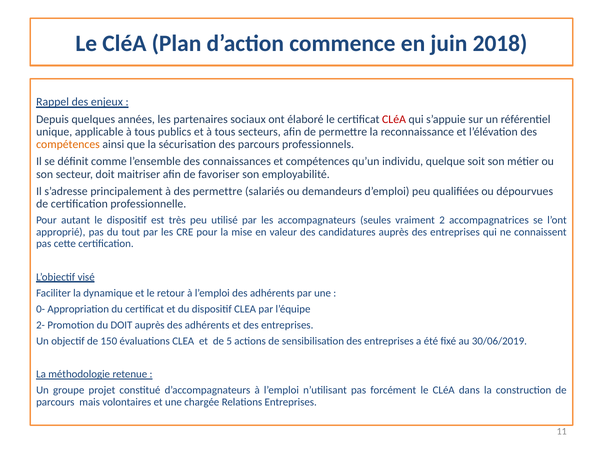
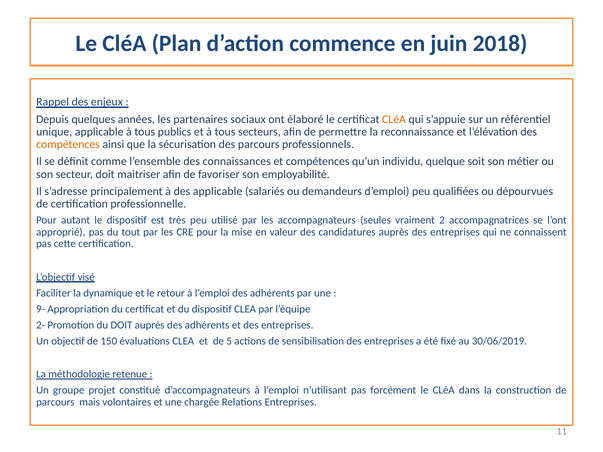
CLéA colour: red -> orange (394, 119)
des permettre: permettre -> applicable (218, 191)
0-: 0- -> 9- (41, 309)
